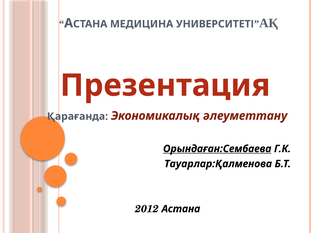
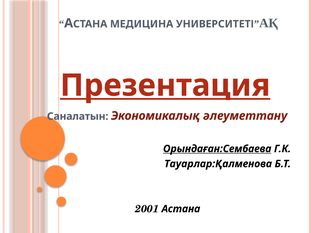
Презентация underline: none -> present (165, 86)
Қарағанда: Қарағанда -> Саналатын (78, 116)
2012: 2012 -> 2001 (147, 209)
